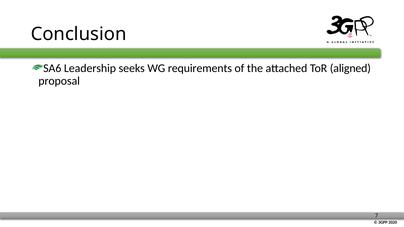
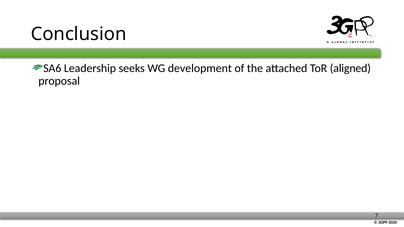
requirements: requirements -> development (200, 68)
